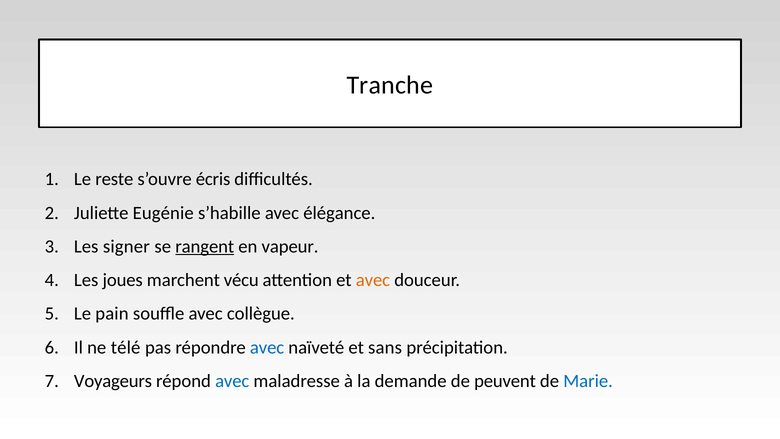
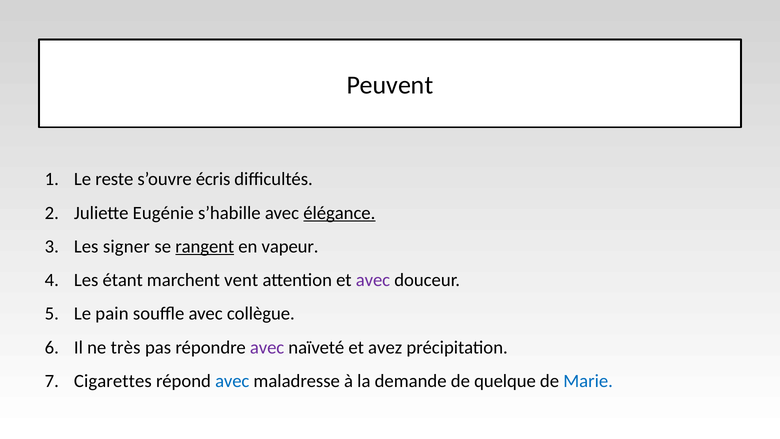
Tranche: Tranche -> Peuvent (390, 85)
élégance underline: none -> present (339, 213)
joues: joues -> étant (123, 280)
vécu: vécu -> vent (241, 280)
avec colour: orange -> purple (373, 280)
télé: télé -> très (126, 347)
avec colour: blue -> purple (267, 347)
sans: sans -> avez (385, 347)
Voyageurs: Voyageurs -> Cigarettes (113, 381)
peuvent: peuvent -> quelque (505, 381)
